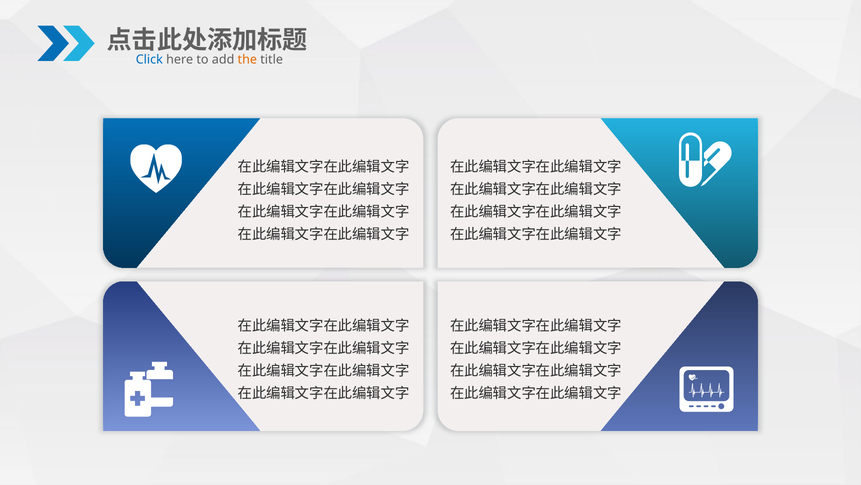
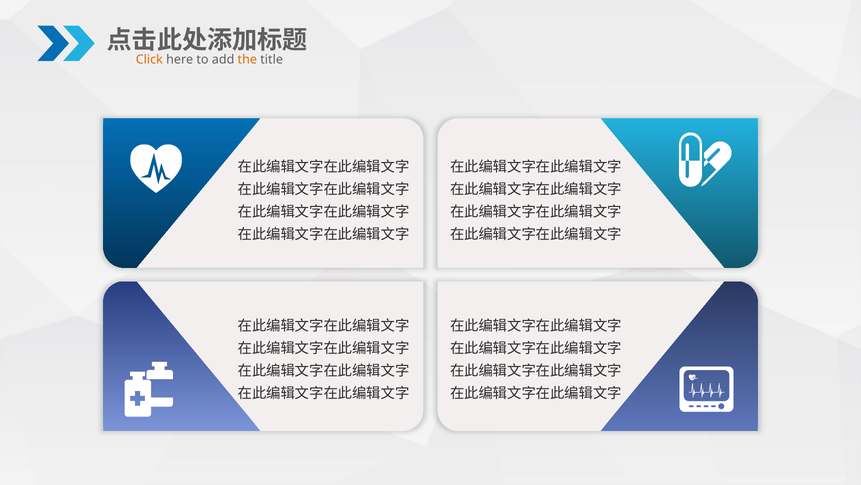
Click colour: blue -> orange (149, 59)
